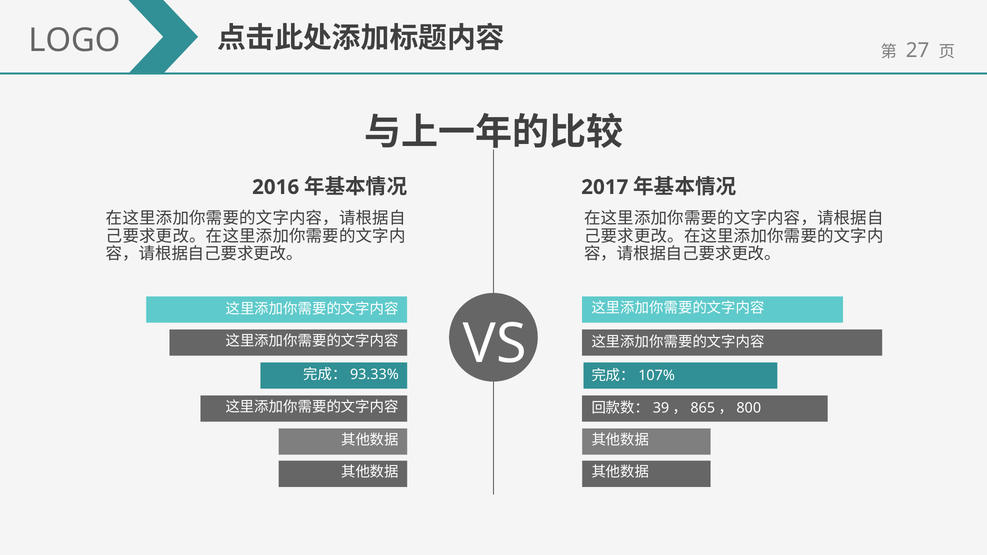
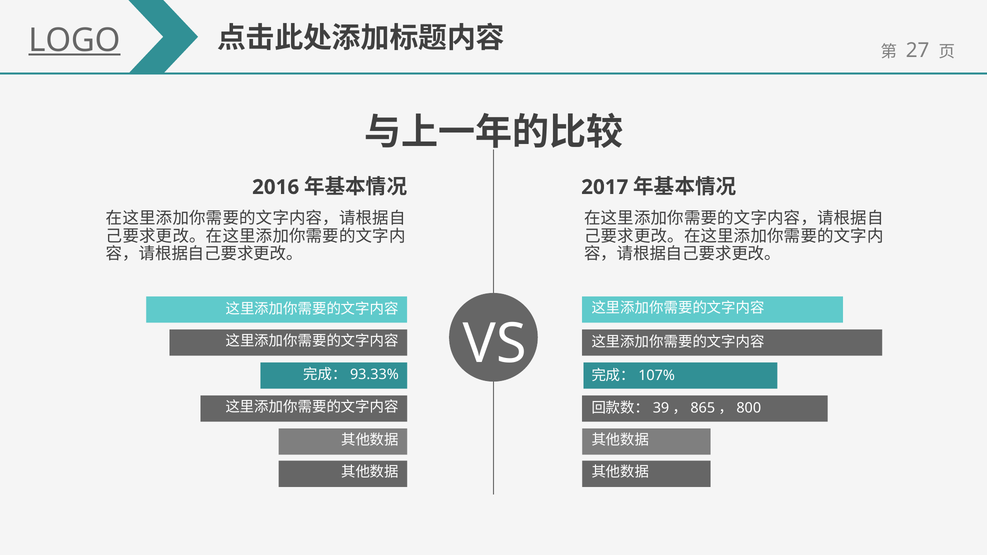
LOGO underline: none -> present (74, 40)
